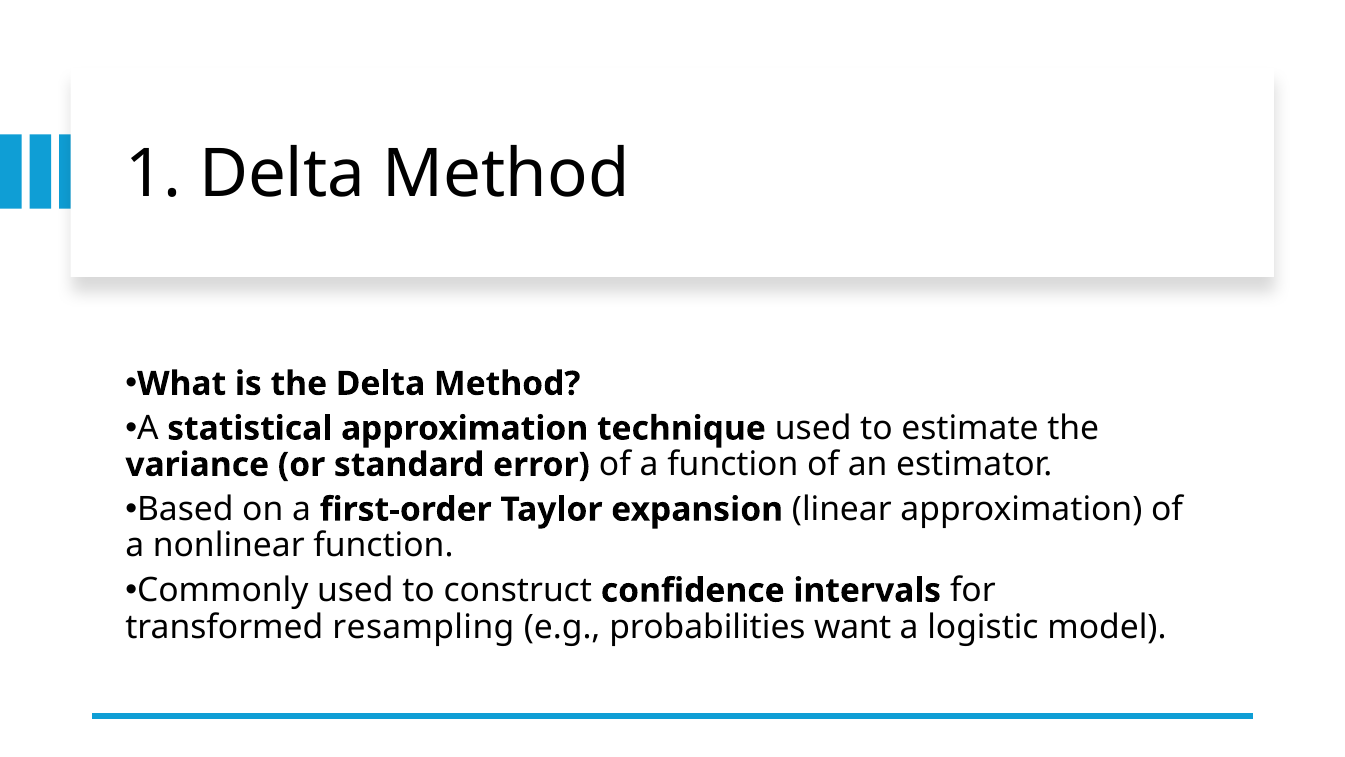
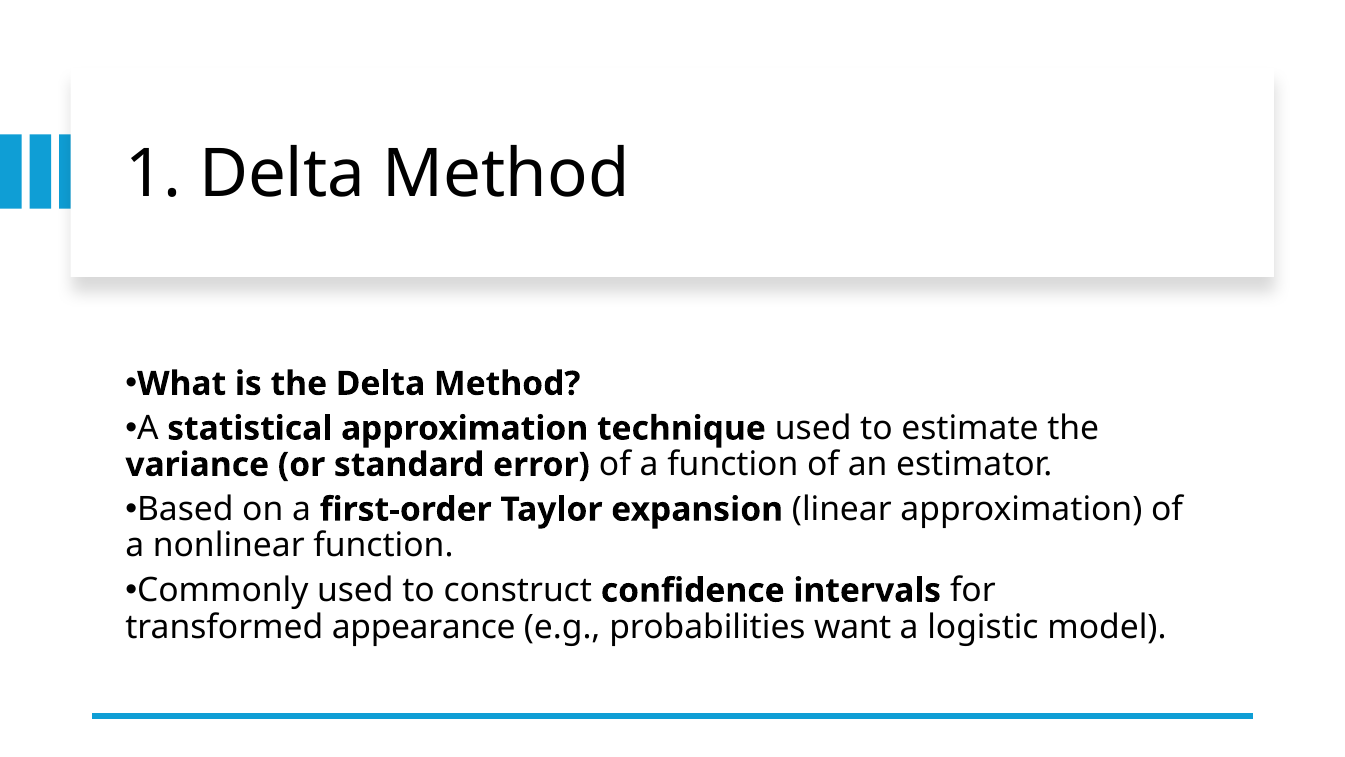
resampling: resampling -> appearance (424, 627)
